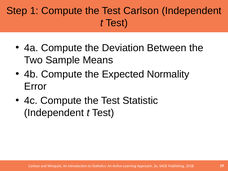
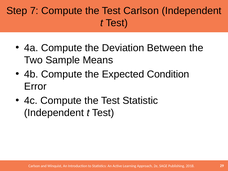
1: 1 -> 7 (34, 11)
Normality: Normality -> Condition (168, 74)
